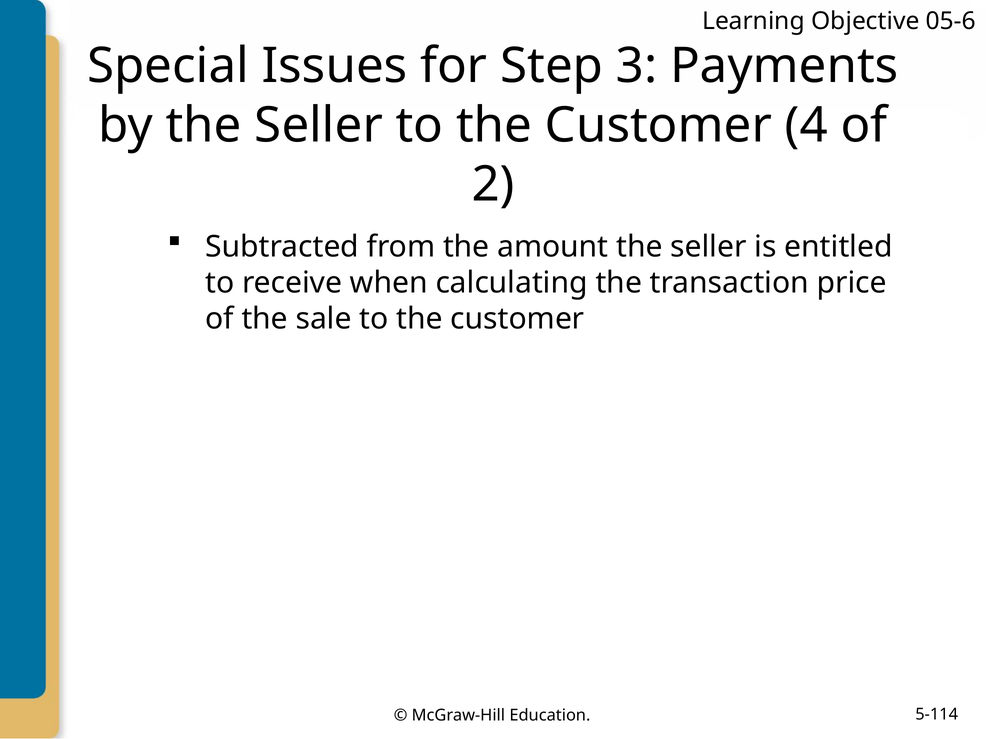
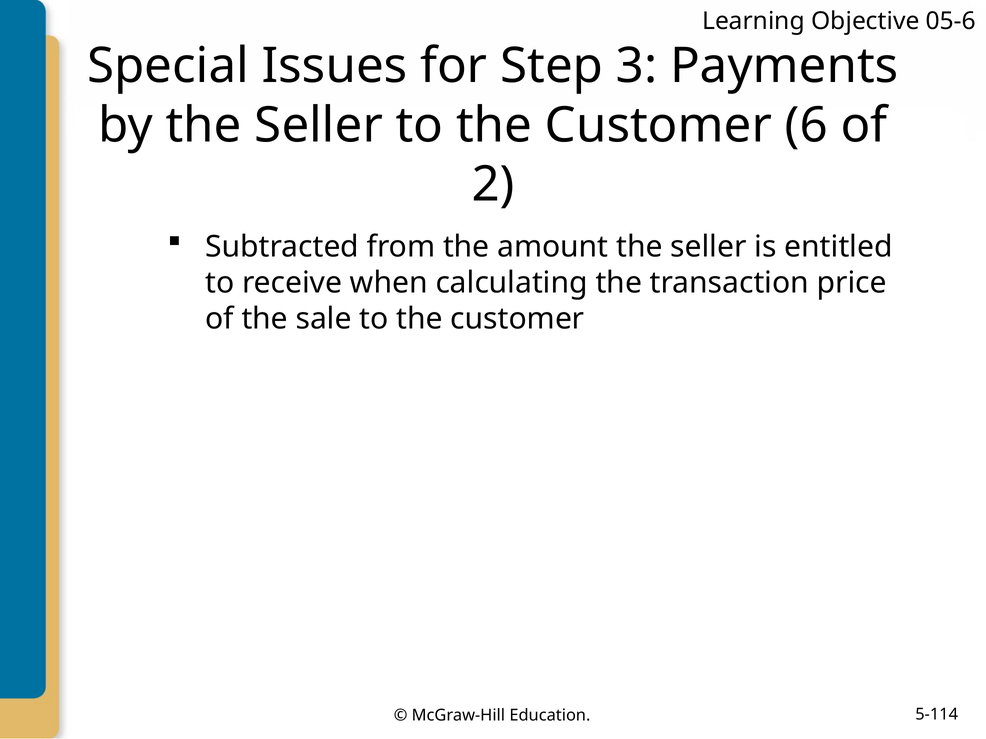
4: 4 -> 6 (806, 125)
